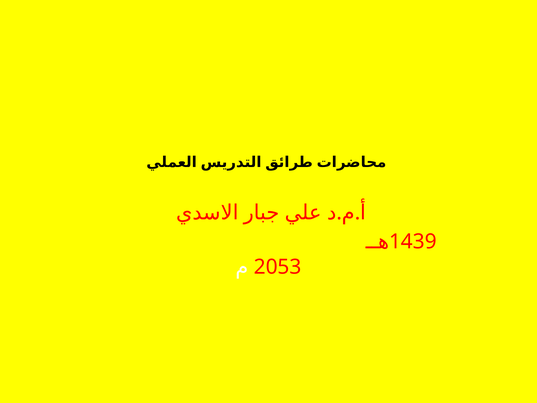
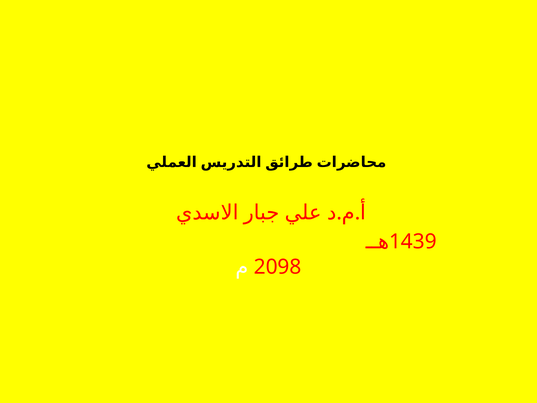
2053: 2053 -> 2098 (278, 267)
